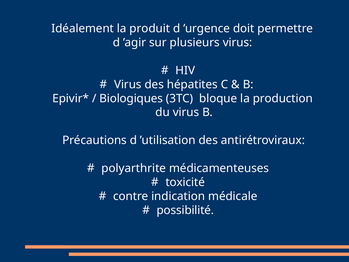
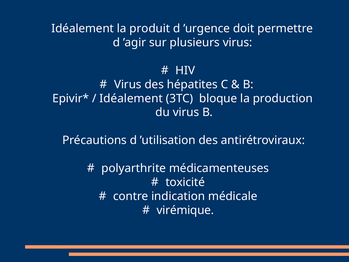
Biologiques: Biologiques -> Idéalement (131, 98)
possibilité: possibilité -> virémique (185, 210)
